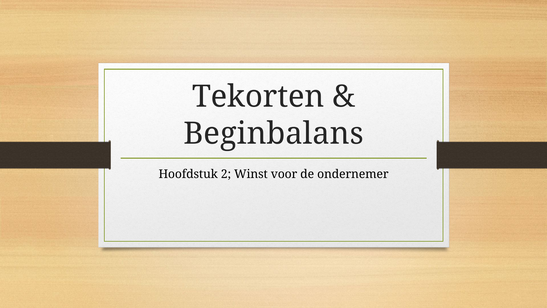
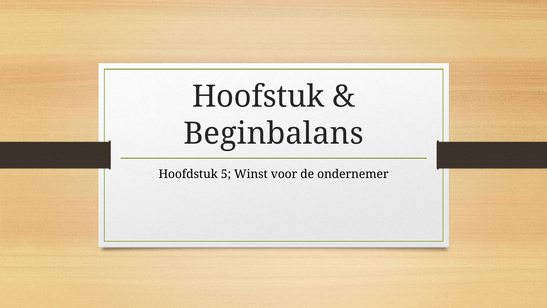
Tekorten: Tekorten -> Hoofstuk (258, 97)
2: 2 -> 5 (226, 174)
